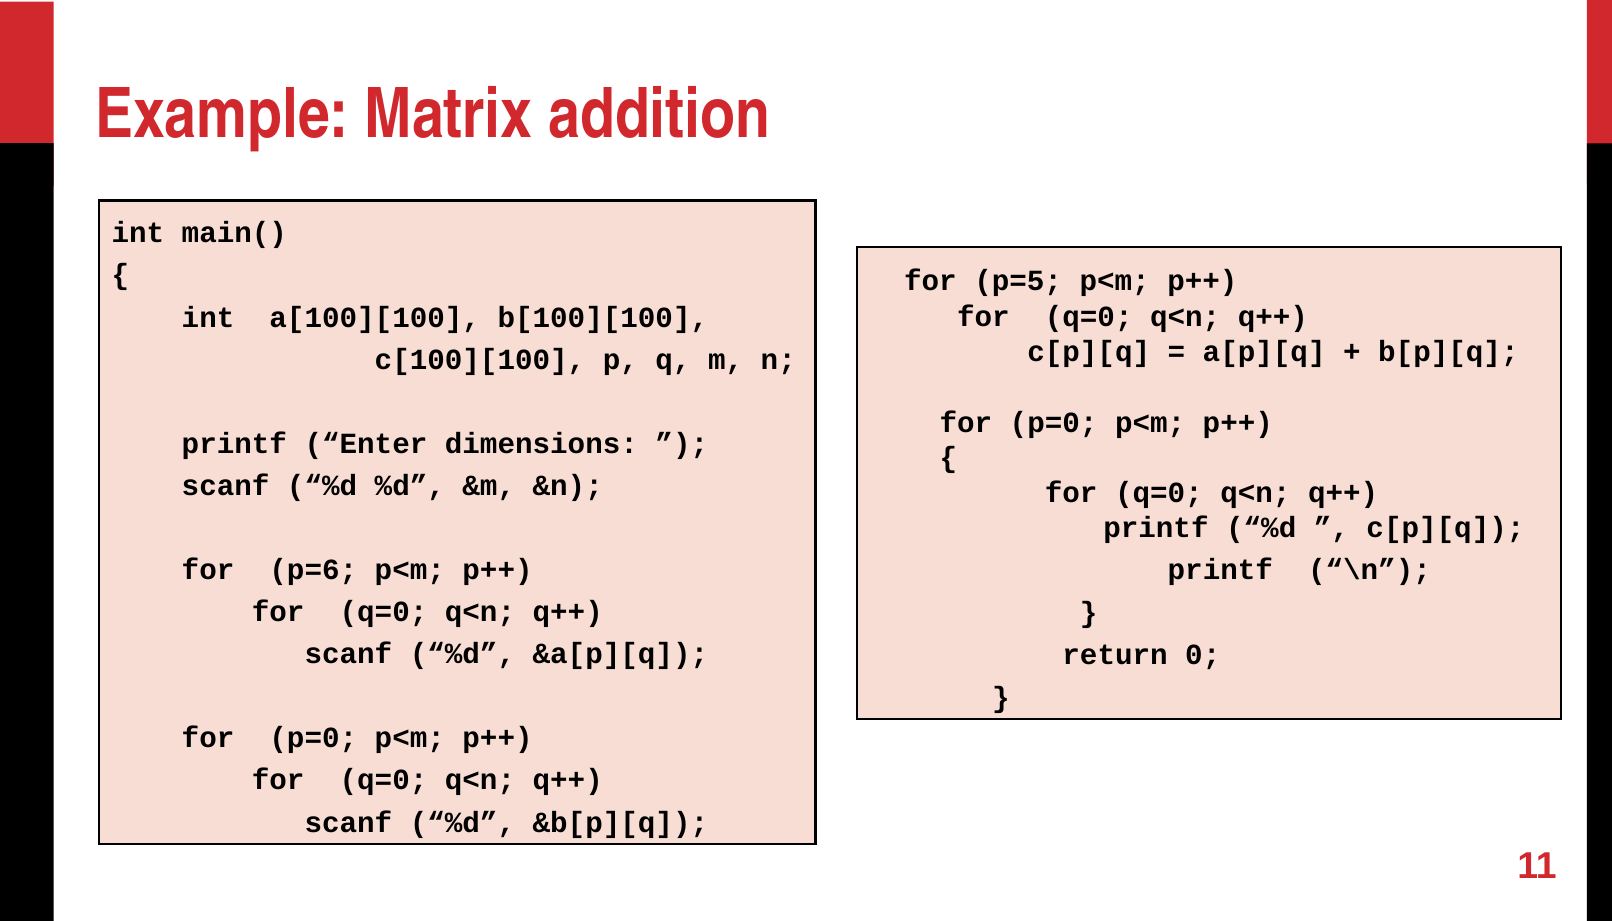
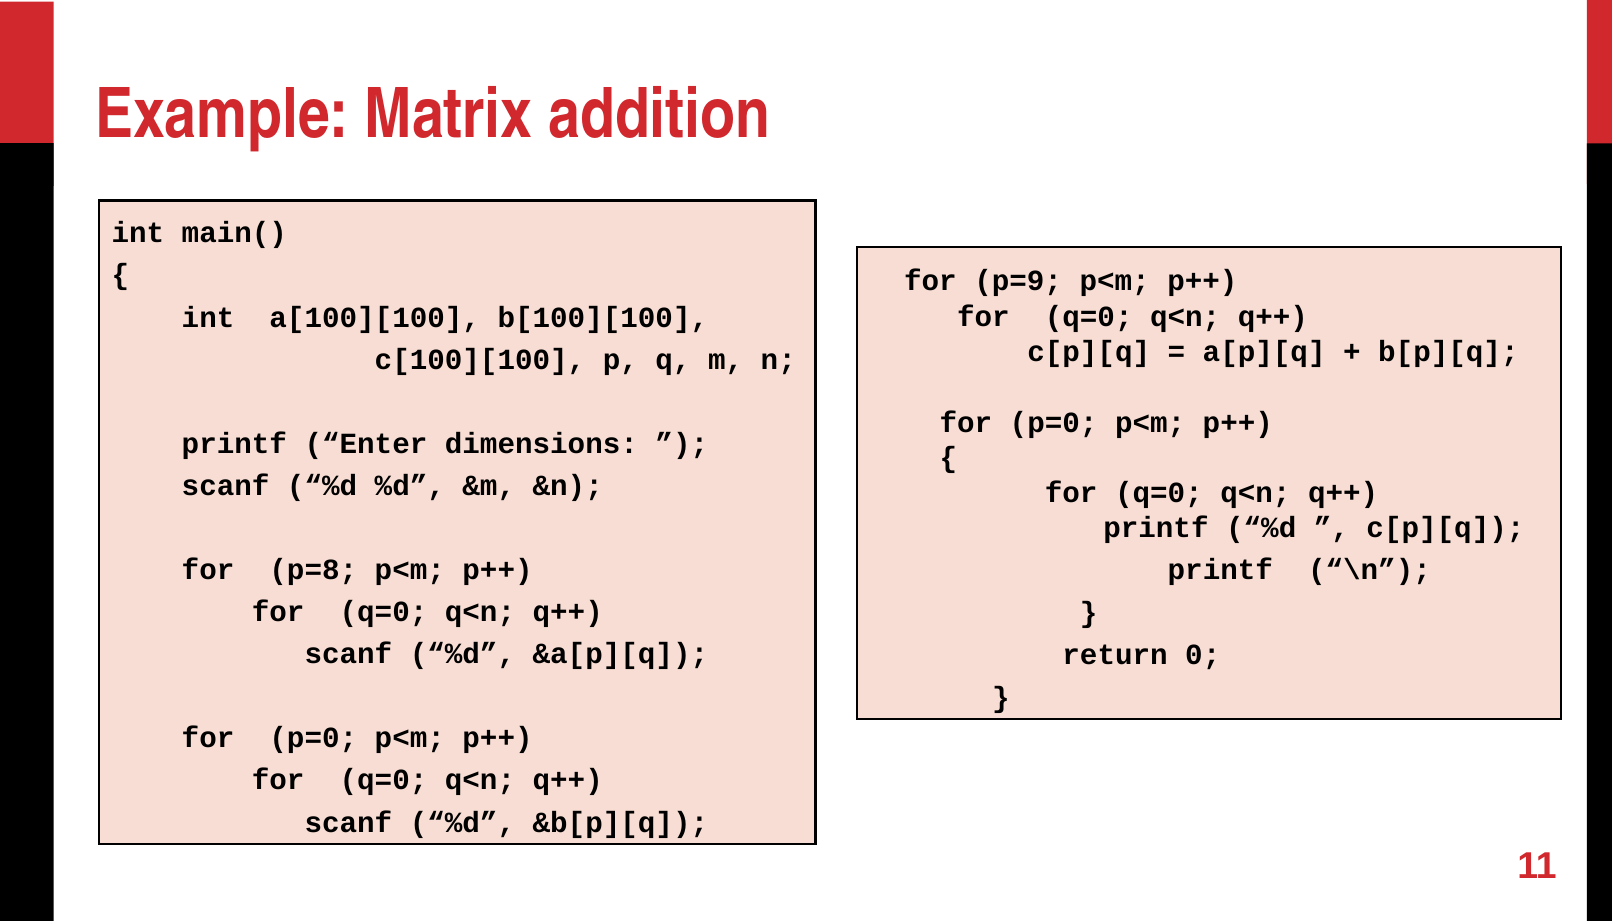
p=5: p=5 -> p=9 (1018, 280)
p=6: p=6 -> p=8 (313, 570)
